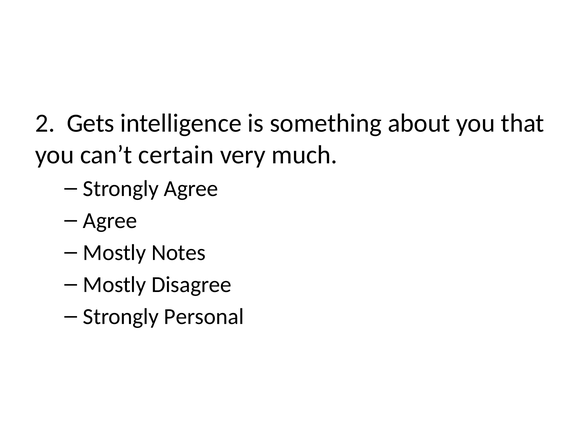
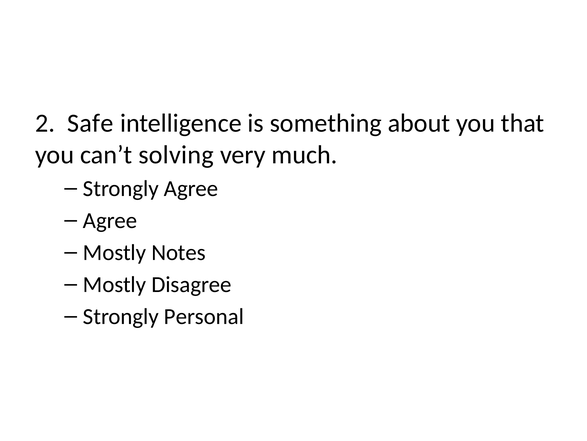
Gets: Gets -> Safe (90, 123)
certain: certain -> solving (176, 154)
